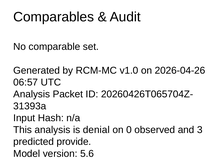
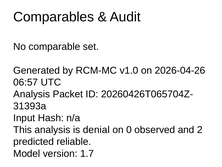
3: 3 -> 2 (200, 129)
provide: provide -> reliable (74, 141)
5.6: 5.6 -> 1.7 (87, 153)
